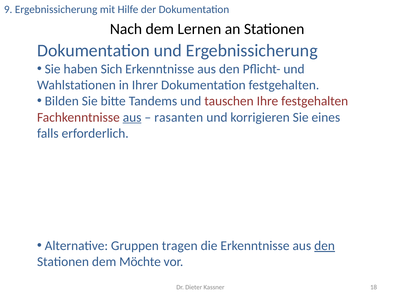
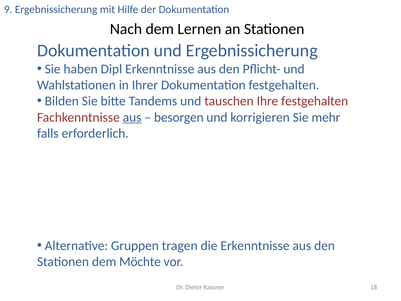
Sich: Sich -> Dipl (111, 69)
rasanten: rasanten -> besorgen (179, 117)
eines: eines -> mehr (326, 117)
den underline: present -> none (325, 246)
